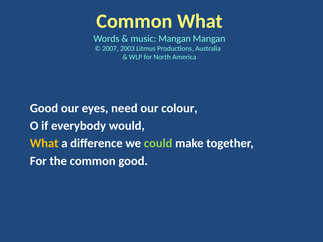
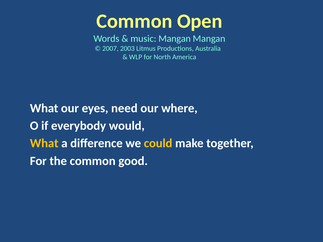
Common What: What -> Open (200, 21)
Good: Good -> What (44, 108)
colour: colour -> where (179, 108)
could colour: light green -> yellow (158, 143)
